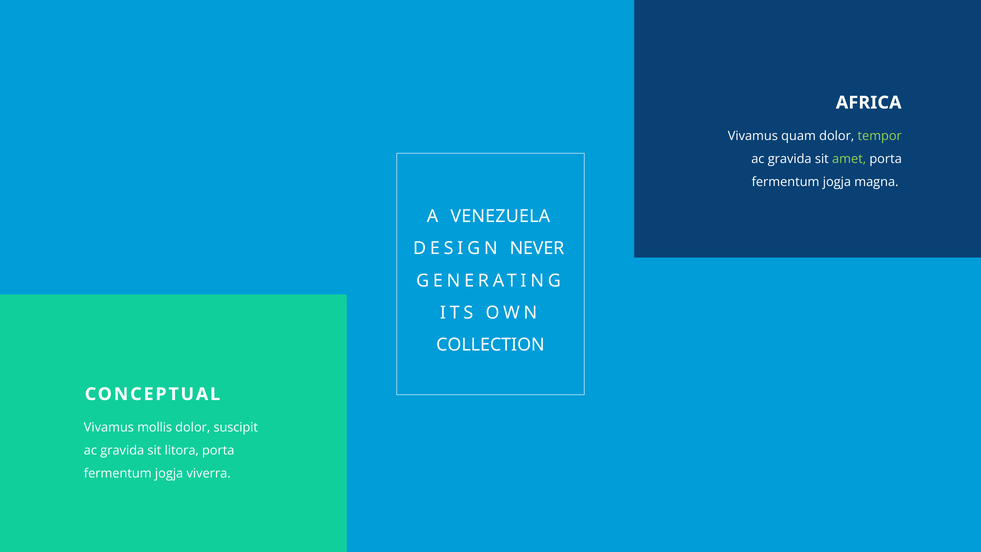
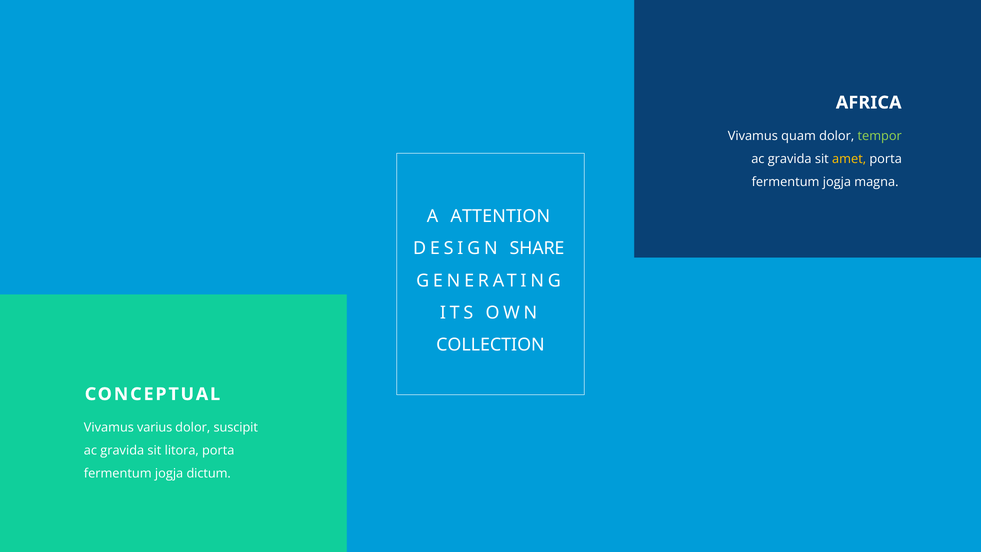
amet colour: light green -> yellow (849, 159)
VENEZUELA: VENEZUELA -> ATTENTION (500, 216)
NEVER: NEVER -> SHARE (537, 248)
mollis: mollis -> varius (155, 427)
viverra: viverra -> dictum (209, 473)
